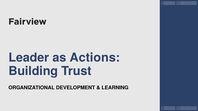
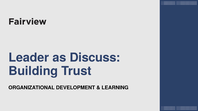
Actions: Actions -> Discuss (95, 58)
